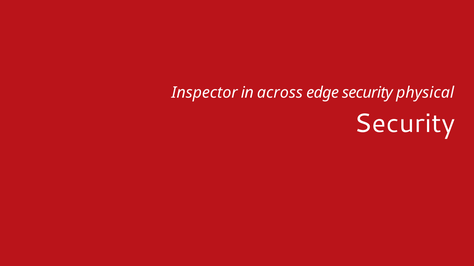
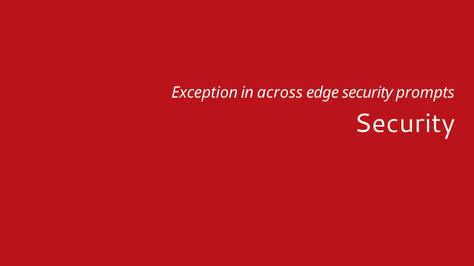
Inspector: Inspector -> Exception (205, 93)
physical: physical -> prompts (425, 93)
